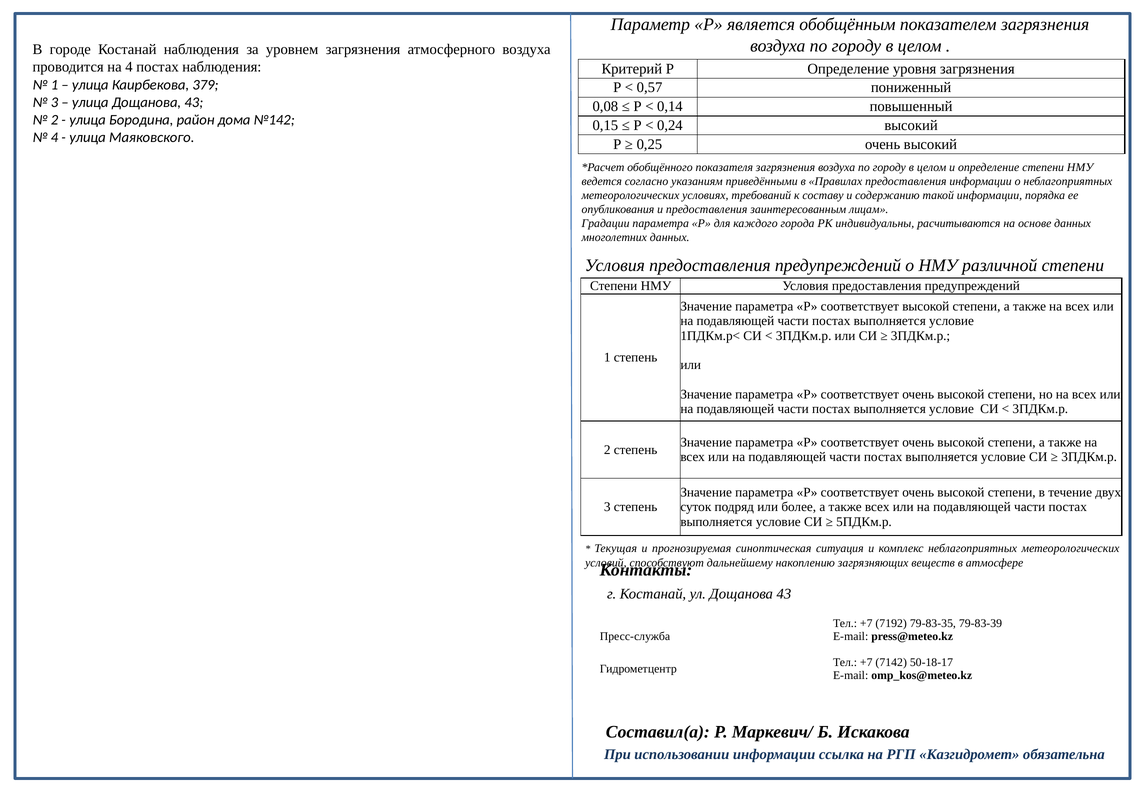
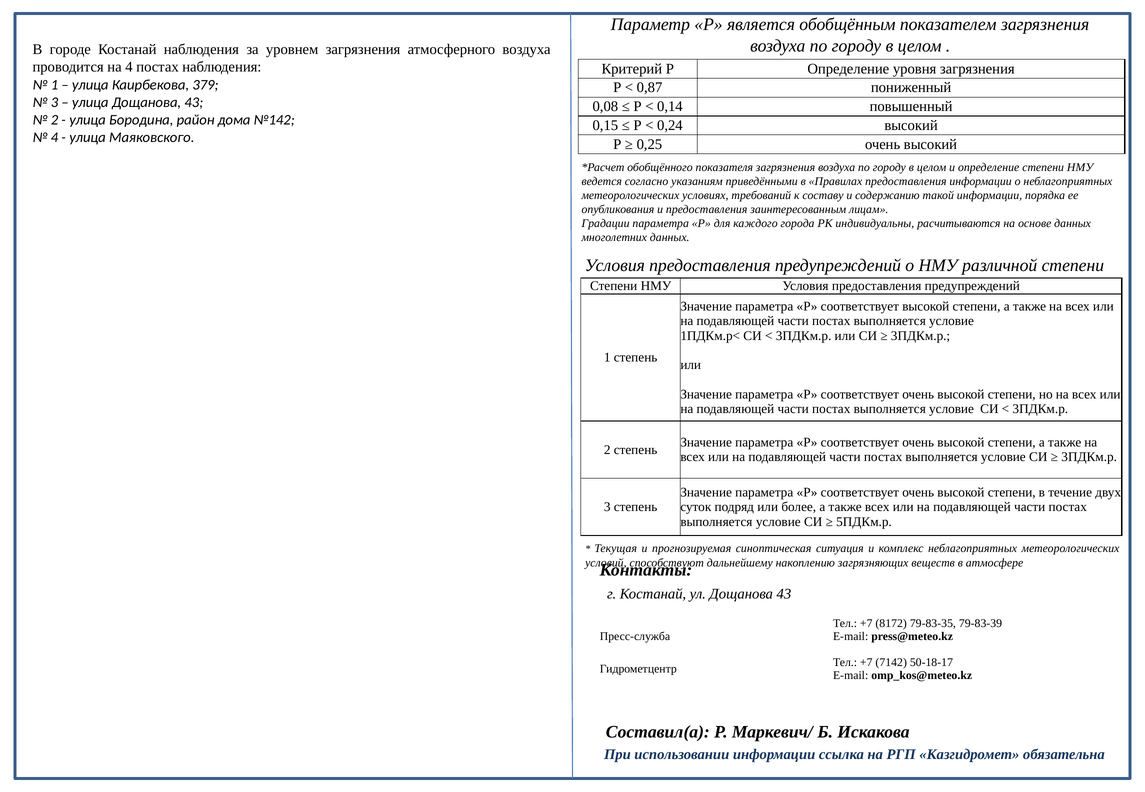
0,57: 0,57 -> 0,87 (650, 88)
7192: 7192 -> 8172 (891, 624)
